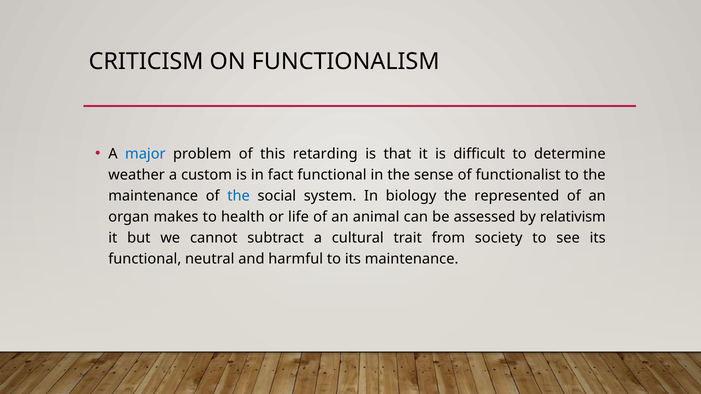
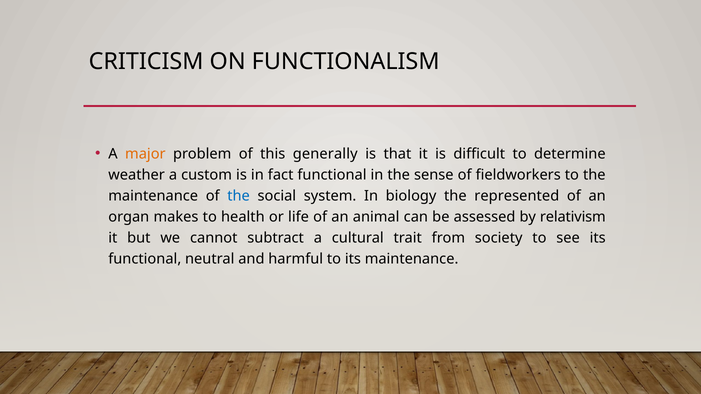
major colour: blue -> orange (145, 154)
retarding: retarding -> generally (325, 154)
functionalist: functionalist -> fieldworkers (518, 175)
